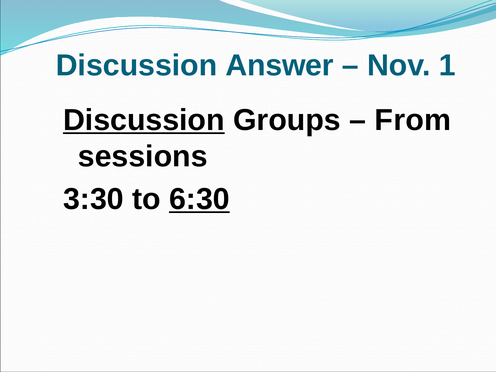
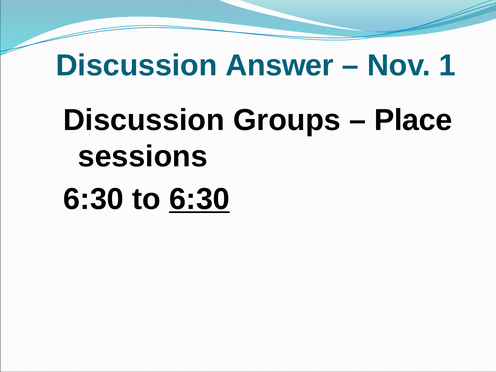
Discussion underline: present -> none (144, 120)
From: From -> Place (413, 120)
3:30: 3:30 -> 6:30 (93, 199)
